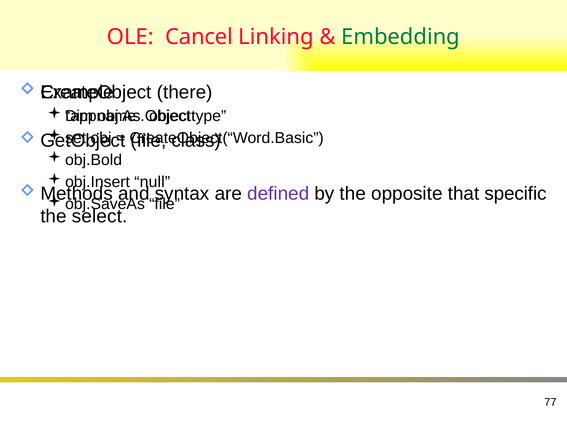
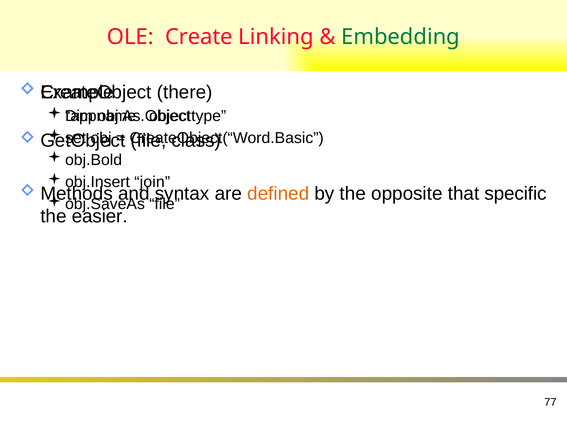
Cancel: Cancel -> Create (199, 37)
null: null -> join (152, 182)
defined colour: purple -> orange (278, 194)
select: select -> easier (100, 216)
